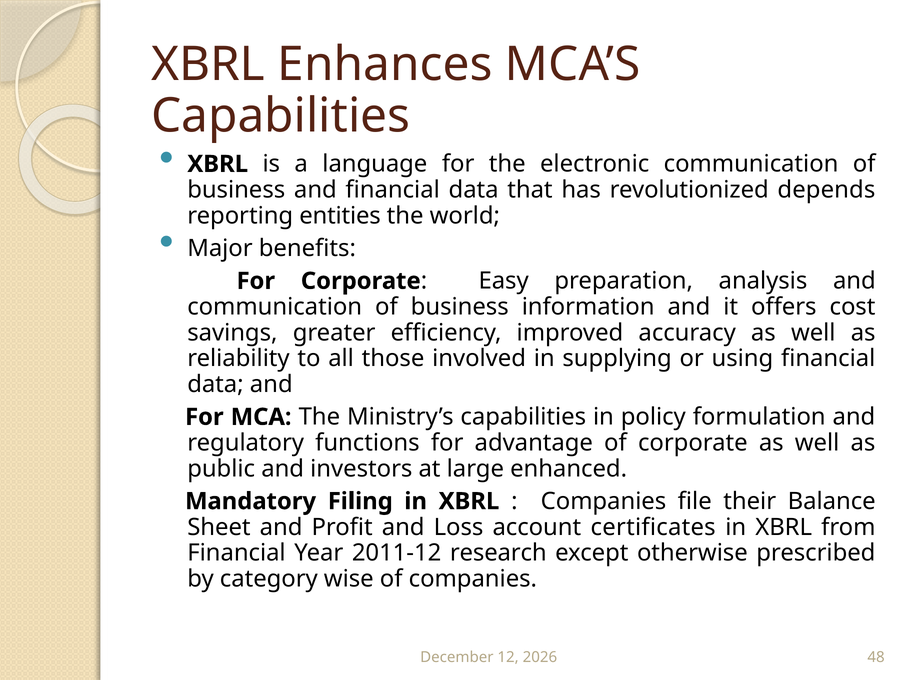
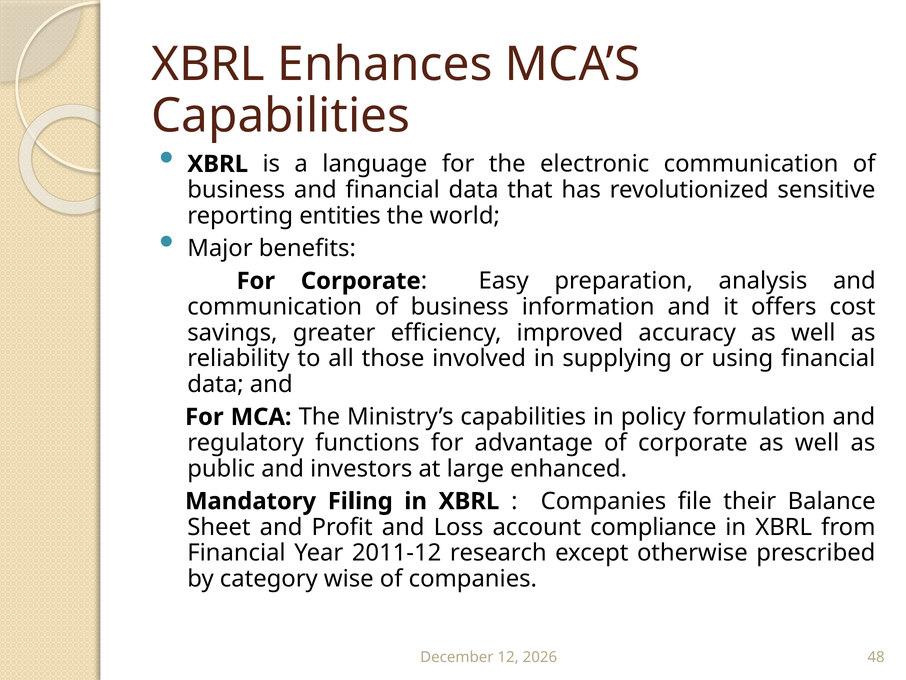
depends: depends -> sensitive (826, 190)
certificates: certificates -> compliance (653, 527)
